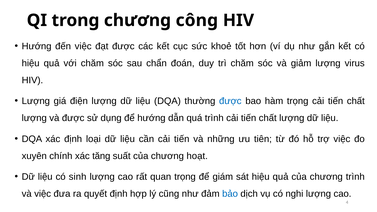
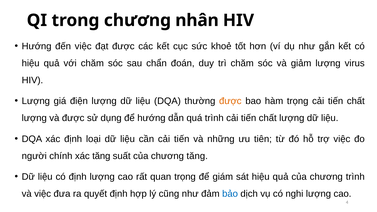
công: công -> nhân (197, 20)
được colour: blue -> orange (230, 101)
xuyên: xuyên -> người (34, 156)
chương hoạt: hoạt -> tăng (197, 156)
có sinh: sinh -> định (78, 177)
